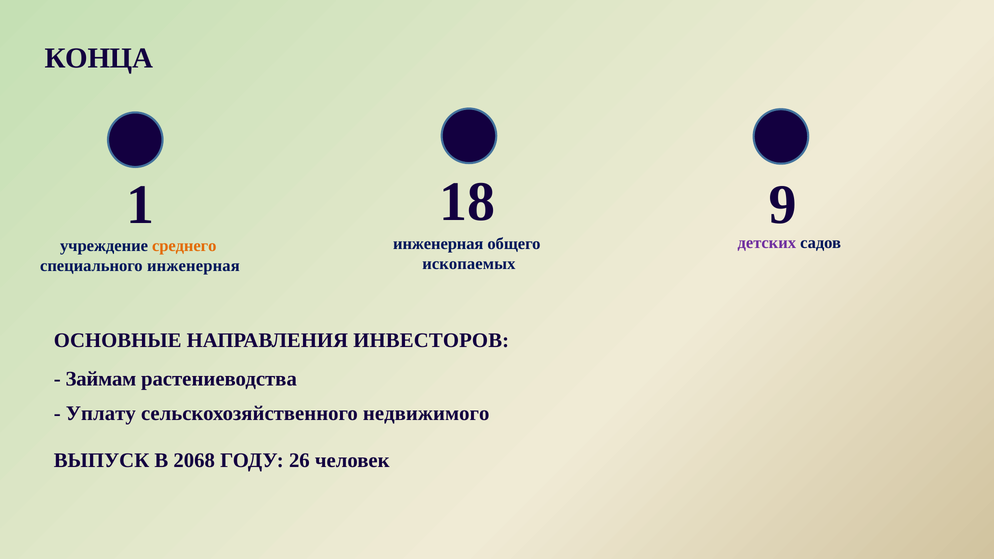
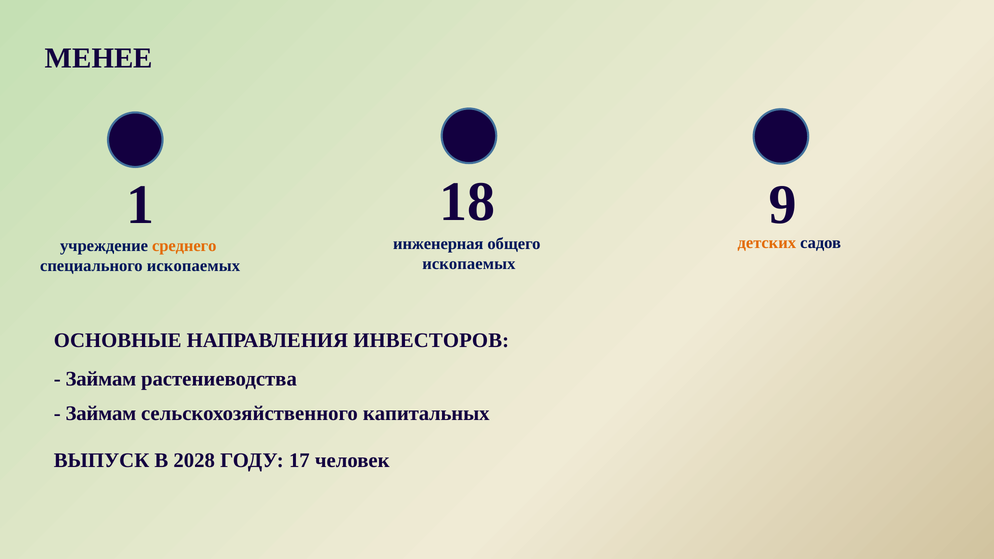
КОНЦА: КОНЦА -> МЕНЕЕ (99, 58)
детских colour: purple -> orange (767, 243)
специального инженерная: инженерная -> ископаемых (193, 266)
Уплату: Уплату -> Займам (101, 414)
недвижимого: недвижимого -> капитальных (426, 414)
2068: 2068 -> 2028 (194, 461)
26: 26 -> 17 (299, 461)
